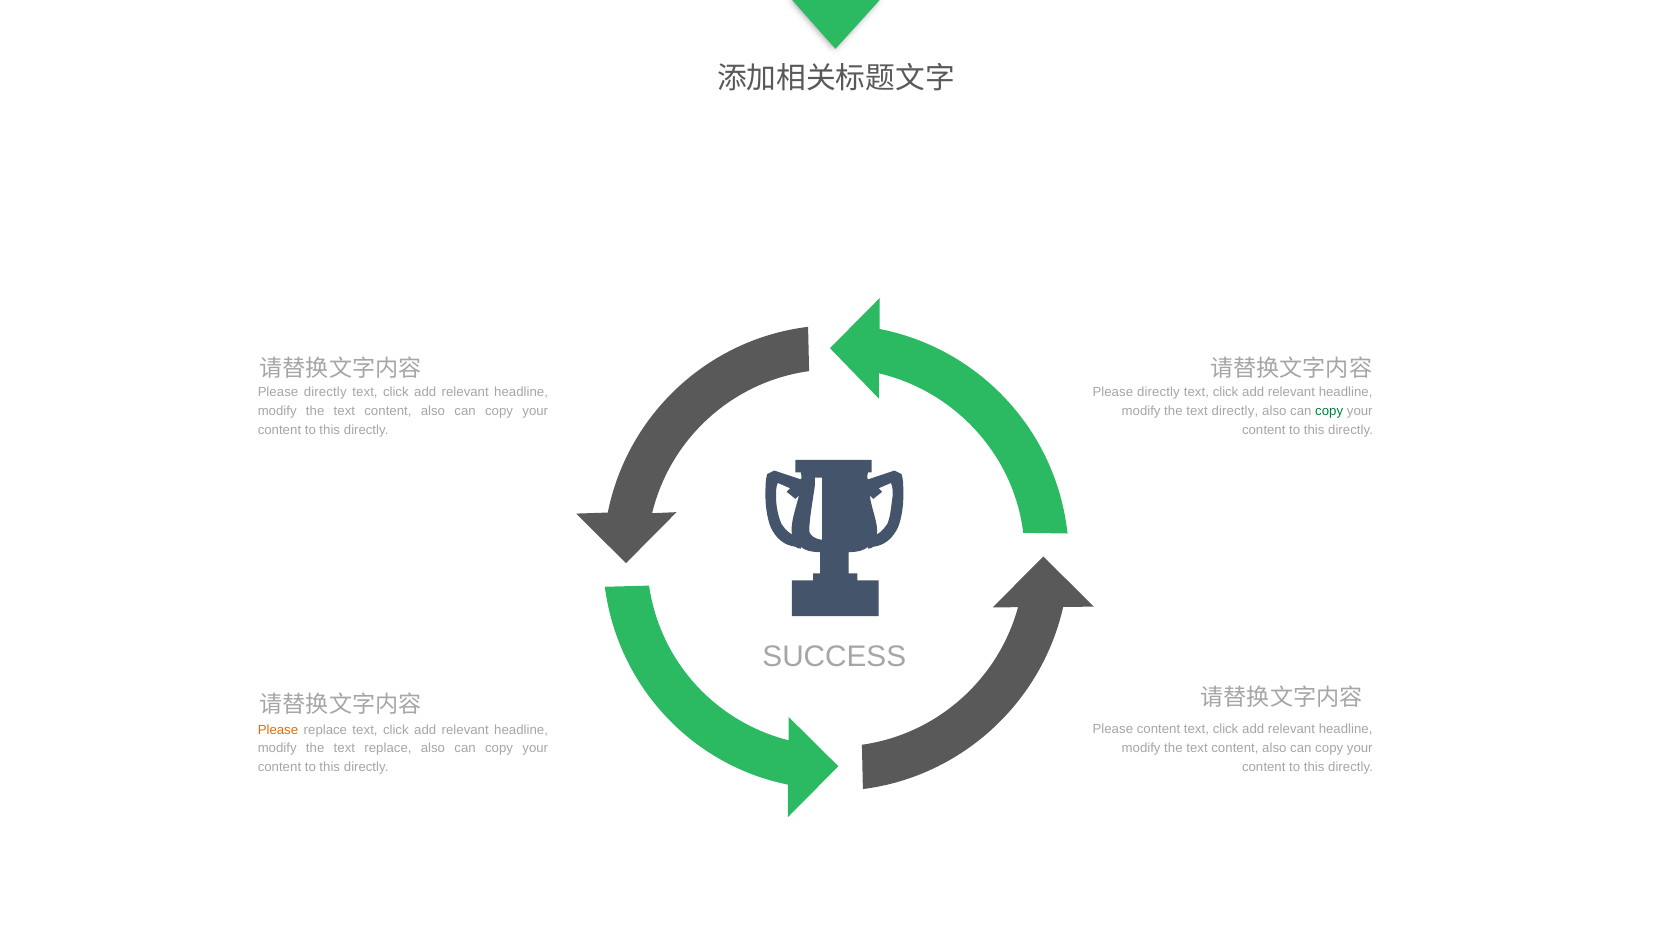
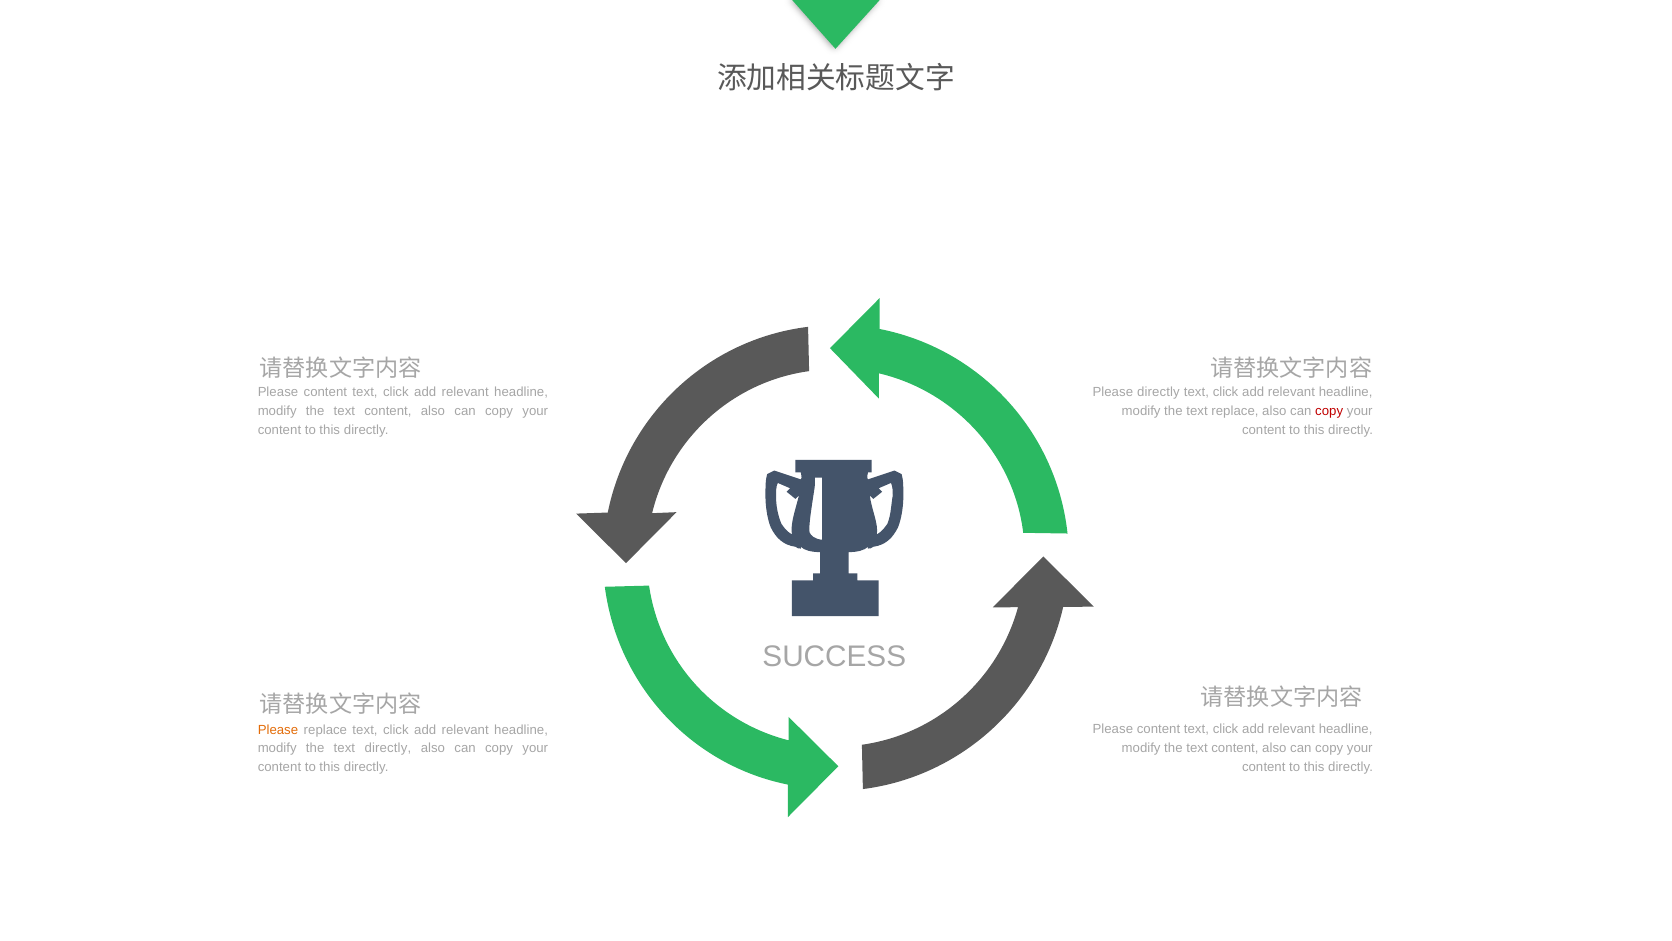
directly: directly -> content (325, 392)
text directly: directly -> replace (1235, 411)
copy colour: green -> red (1329, 411)
text replace: replace -> directly (388, 748)
